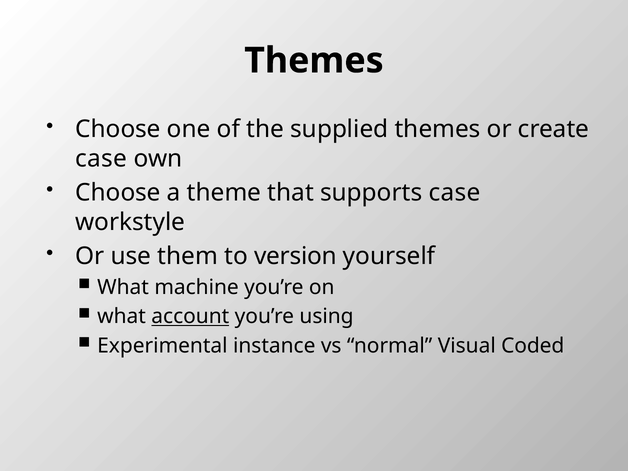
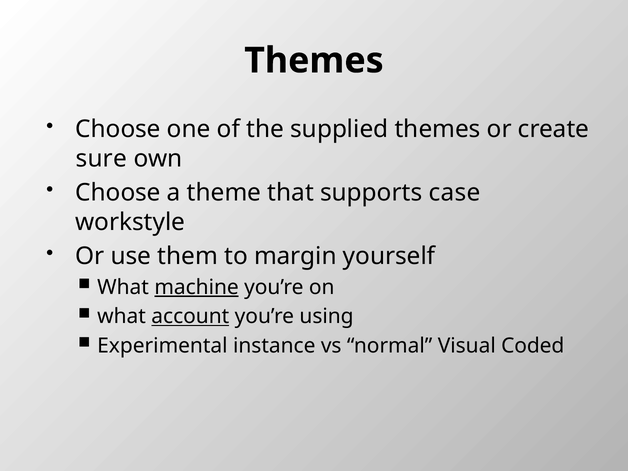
case: case -> sure (101, 159)
version: version -> margin (295, 256)
machine underline: none -> present (197, 287)
